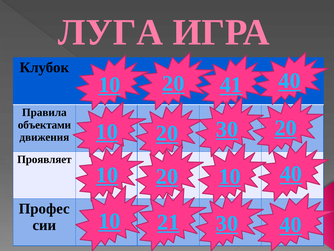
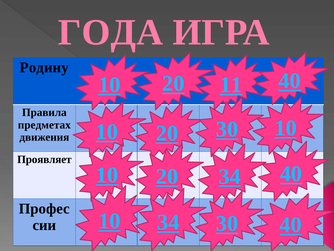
ЛУГА: ЛУГА -> ГОДА (110, 32)
Клубок: Клубок -> Родину (44, 67)
41: 41 -> 11 (231, 85)
объектами: объектами -> предметах (44, 125)
30 20: 20 -> 10 (286, 128)
10 20 10: 10 -> 34 (230, 176)
10 21: 21 -> 34 (168, 222)
